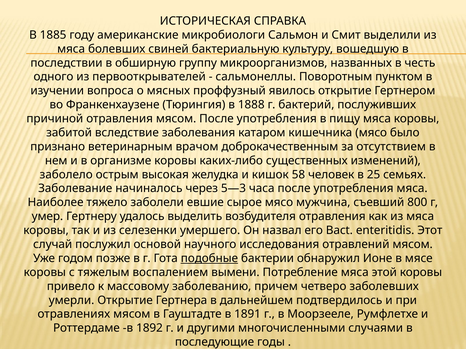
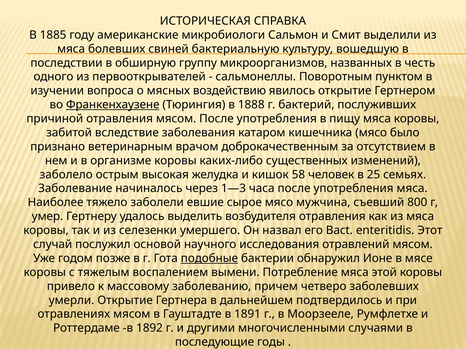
проффузный: проффузный -> воздействию (229, 91)
Франкенхаузене underline: none -> present (113, 105)
5—3: 5—3 -> 1—3 (233, 189)
